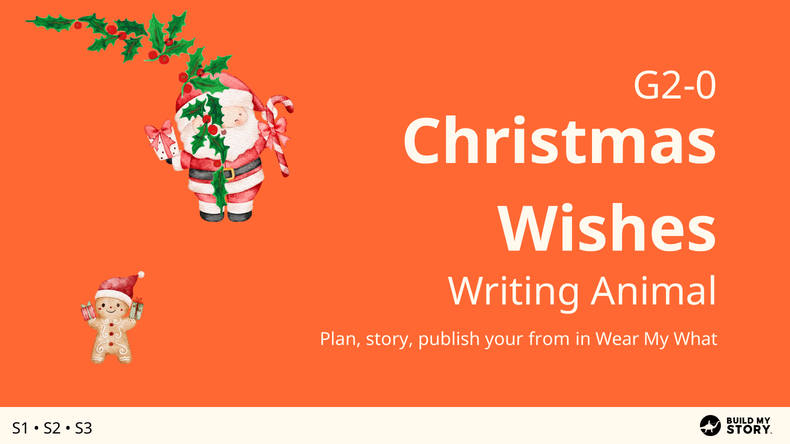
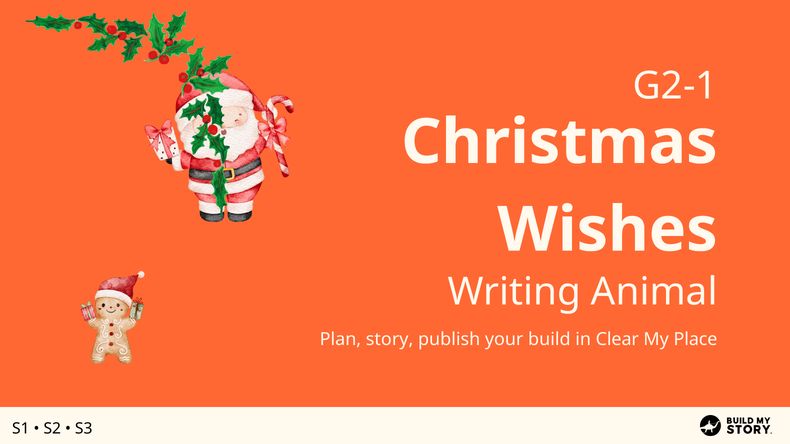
G2-0: G2-0 -> G2-1 (675, 86)
from: from -> build (549, 339)
Wear: Wear -> Clear (617, 339)
What: What -> Place (696, 339)
